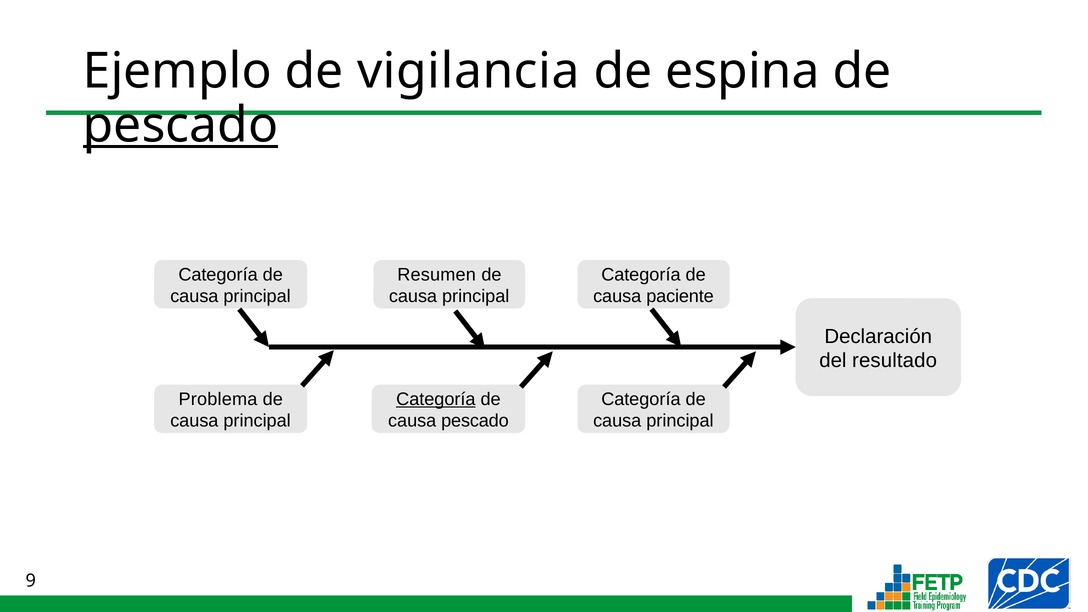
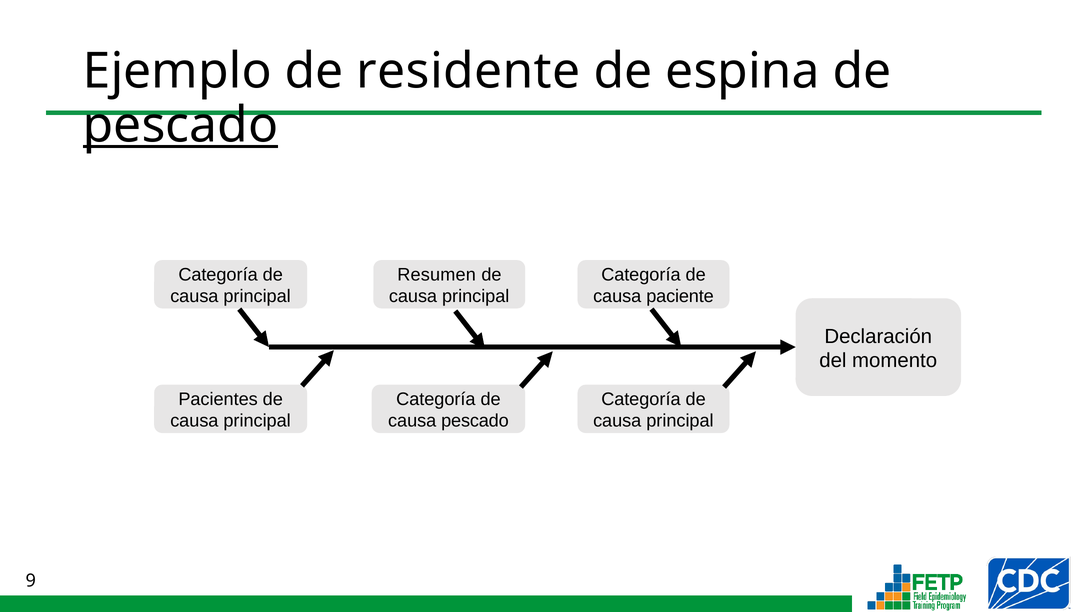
vigilancia: vigilancia -> residente (468, 71)
resultado: resultado -> momento (895, 361)
Problema: Problema -> Pacientes (218, 399)
Categoría underline: present -> none (436, 399)
